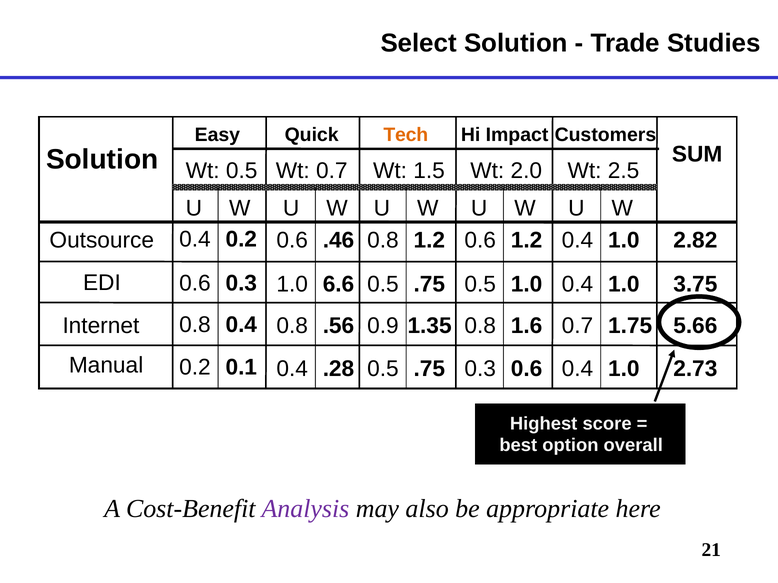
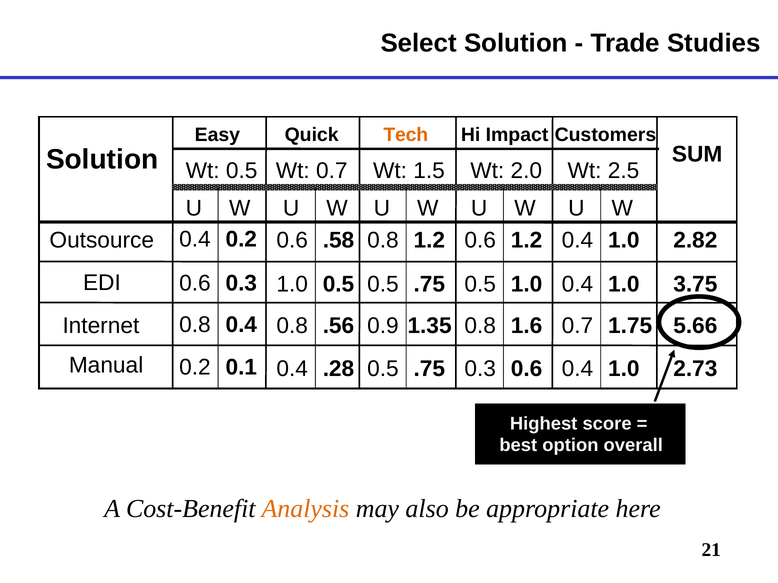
.46: .46 -> .58 (339, 241)
1.0 6.6: 6.6 -> 0.5 (339, 285)
Analysis colour: purple -> orange (305, 509)
